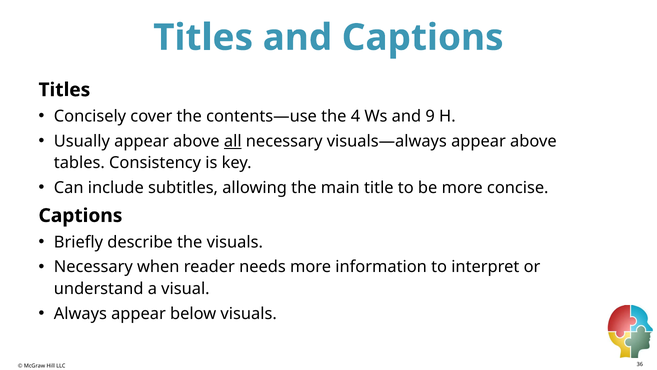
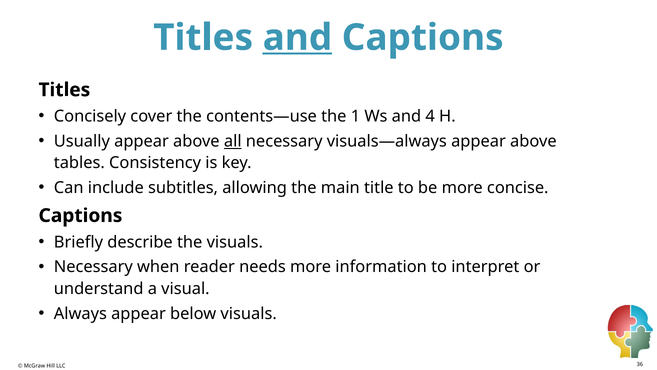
and underline: none -> present (297, 38)
4: 4 -> 1 (355, 116)
9: 9 -> 4 (430, 116)
